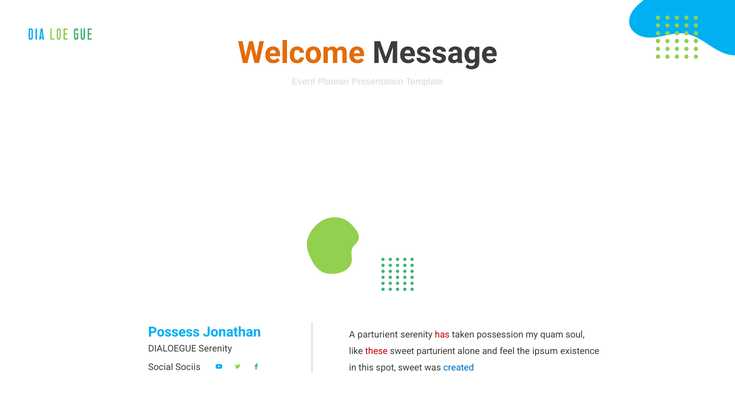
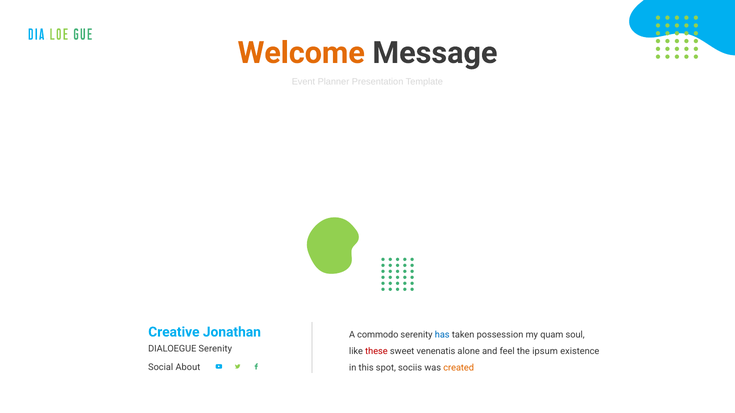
Possess: Possess -> Creative (174, 332)
A parturient: parturient -> commodo (378, 335)
has colour: red -> blue (442, 335)
sweet parturient: parturient -> venenatis (436, 352)
Sociis: Sociis -> About (188, 367)
spot sweet: sweet -> sociis (410, 368)
created colour: blue -> orange (459, 368)
